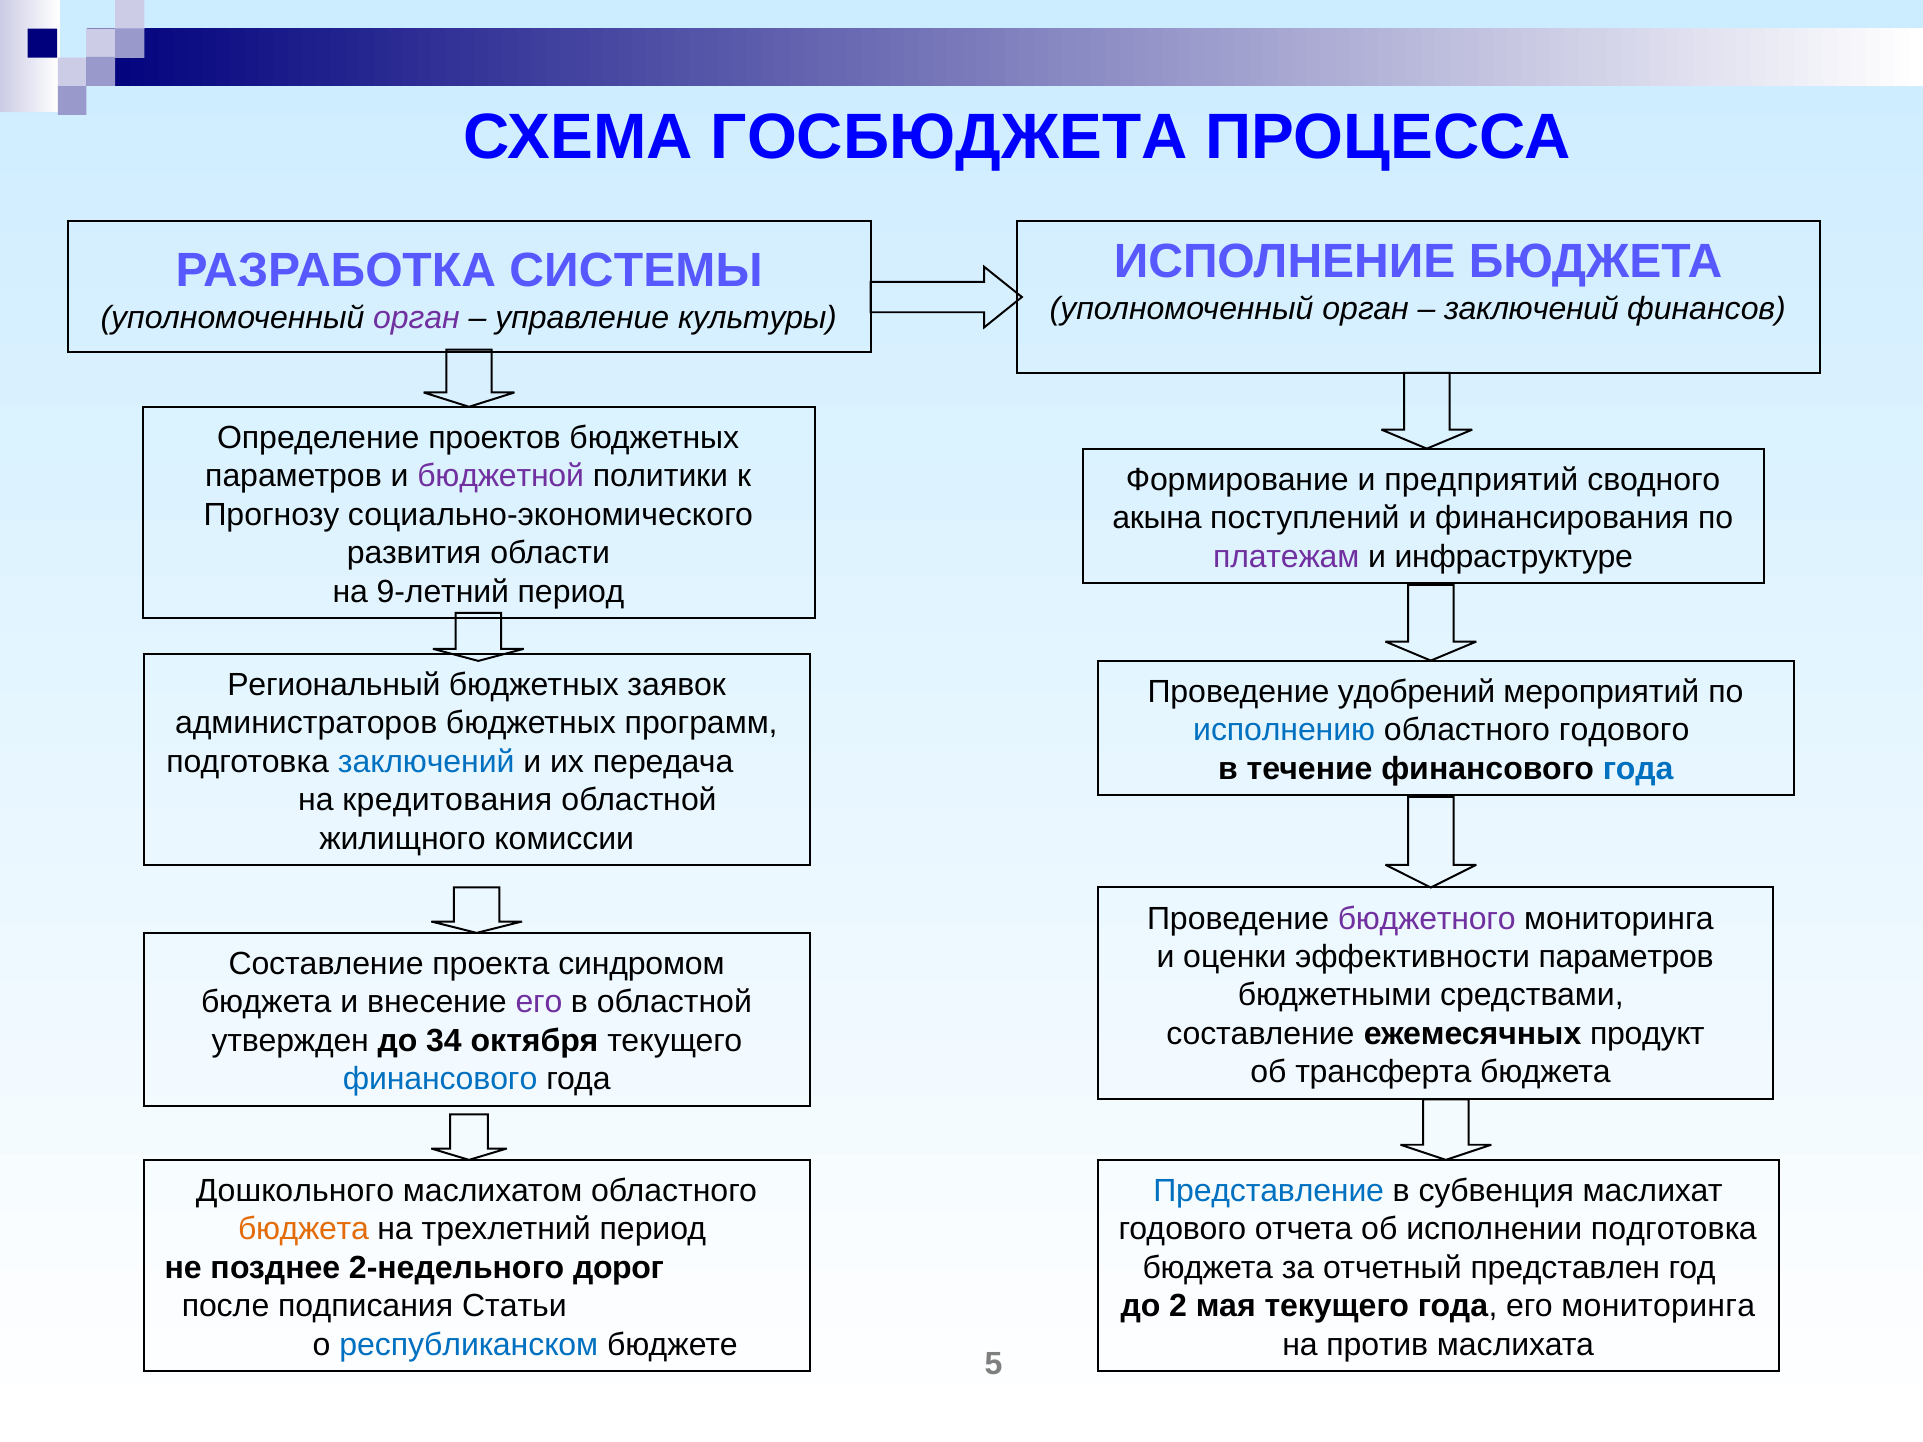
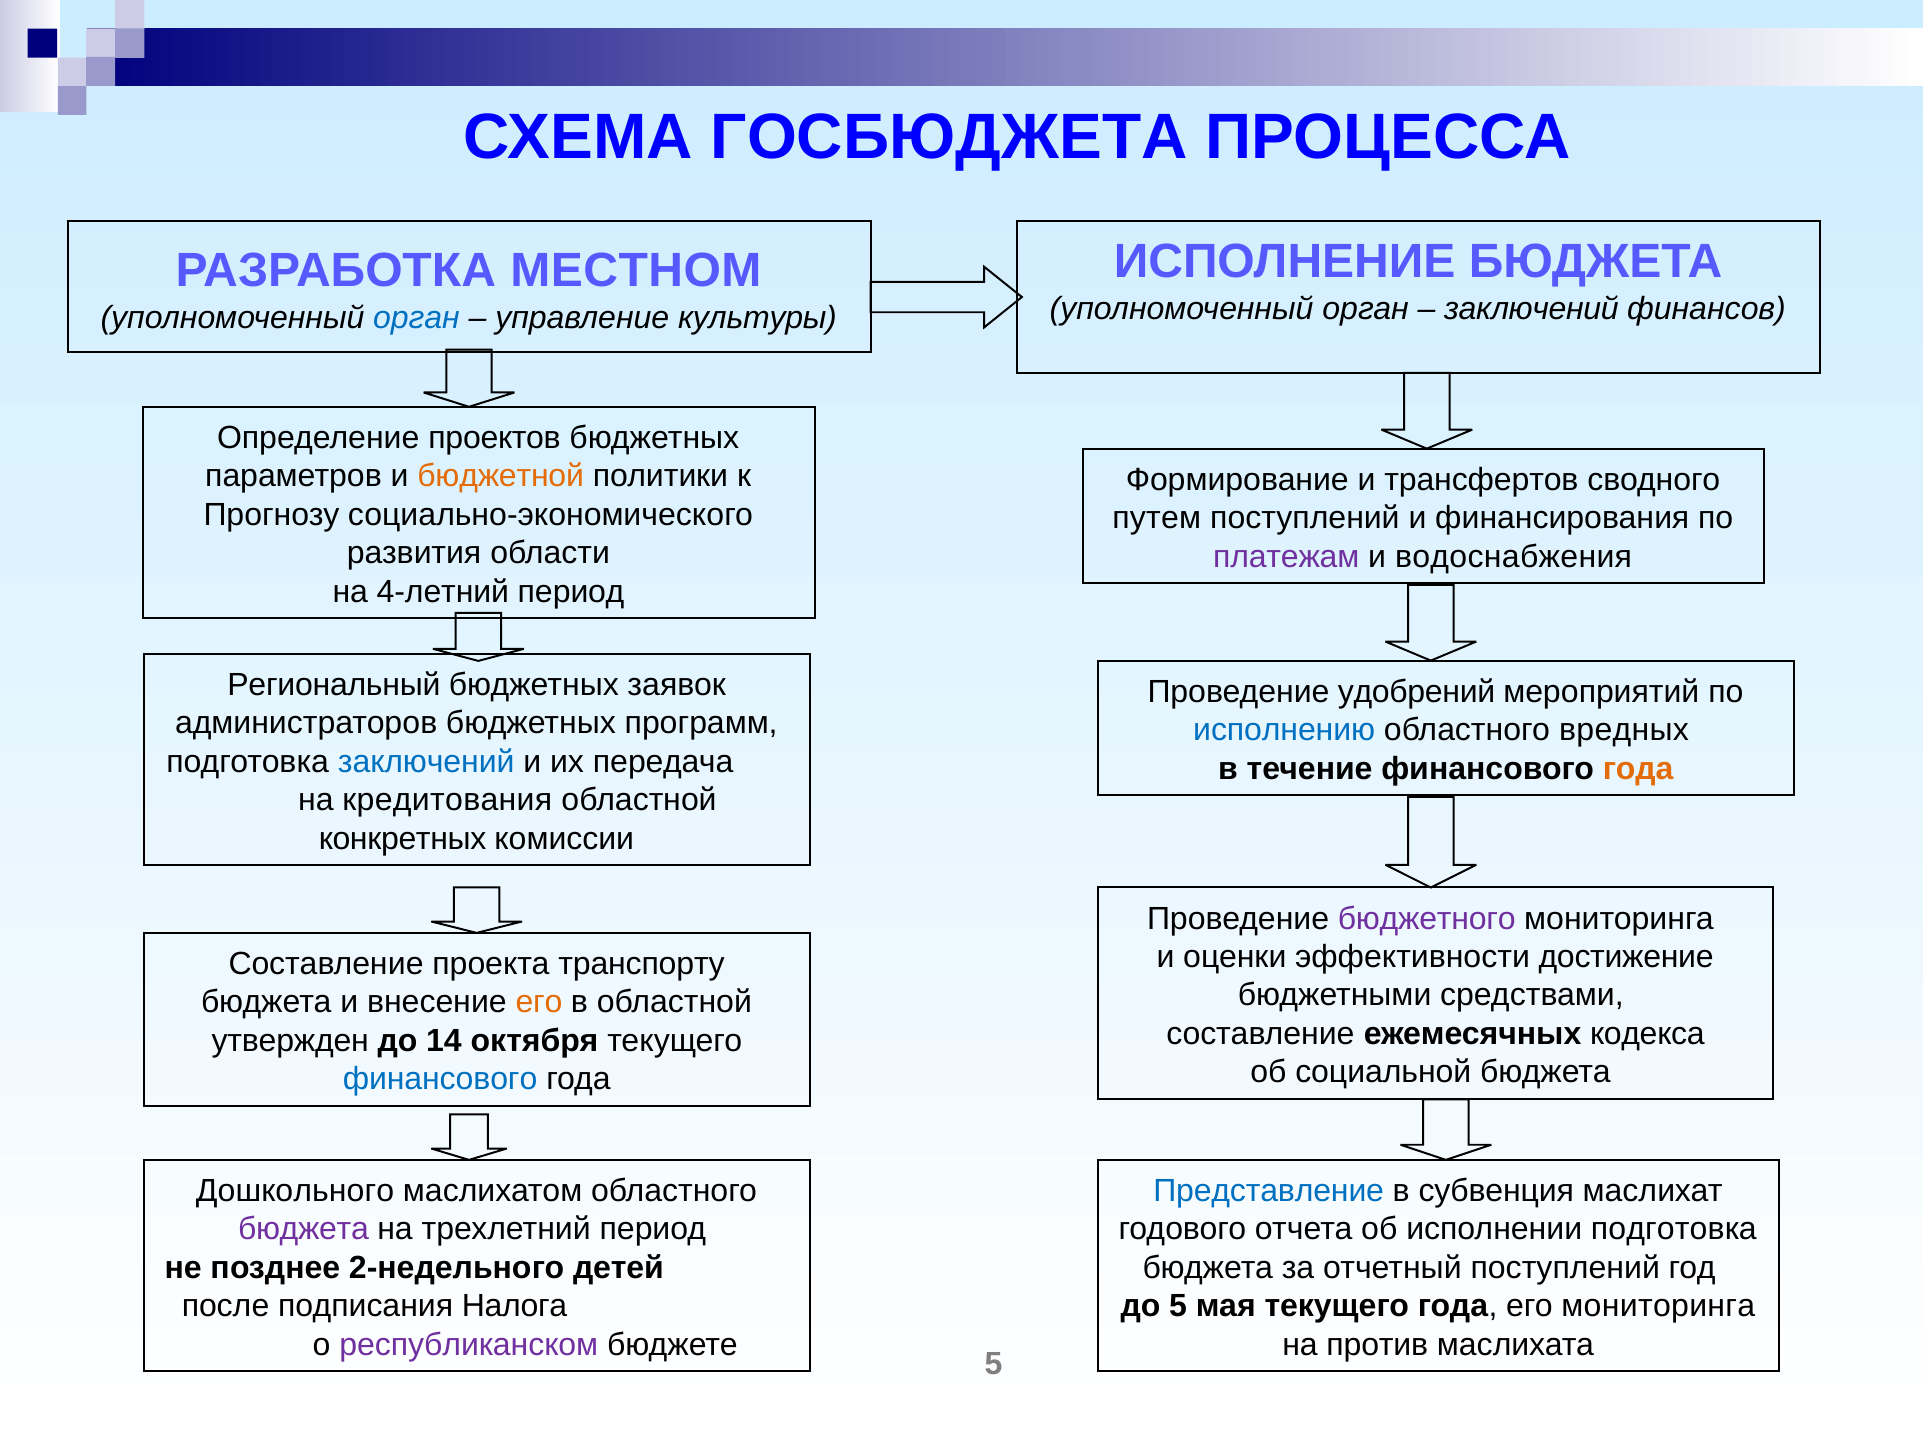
СИСТЕМЫ: СИСТЕМЫ -> МЕСТНОМ (636, 271)
орган colour: purple -> blue (416, 318)
бюджетной colour: purple -> orange (501, 476)
предприятий: предприятий -> трансфертов (1481, 480)
акына: акына -> путем (1157, 518)
инфраструктуре: инфраструктуре -> водоснабжения (1514, 557)
9-летний: 9-летний -> 4-летний (443, 592)
областного годового: годового -> вредных (1624, 730)
года colour: blue -> orange (1638, 769)
жилищного: жилищного -> конкретных (403, 839)
эффективности параметров: параметров -> достижение (1626, 957)
синдромом: синдромом -> транспорту (641, 964)
его colour: purple -> orange (539, 1003)
продукт: продукт -> кодекса (1647, 1034)
34: 34 -> 14 (444, 1041)
трансферта: трансферта -> социальной (1383, 1073)
бюджета colour: orange -> purple (303, 1230)
дорог: дорог -> детей (618, 1268)
отчетный представлен: представлен -> поступлений (1565, 1268)
Статьи: Статьи -> Налога (515, 1307)
до 2: 2 -> 5 (1178, 1307)
республиканском colour: blue -> purple (469, 1345)
